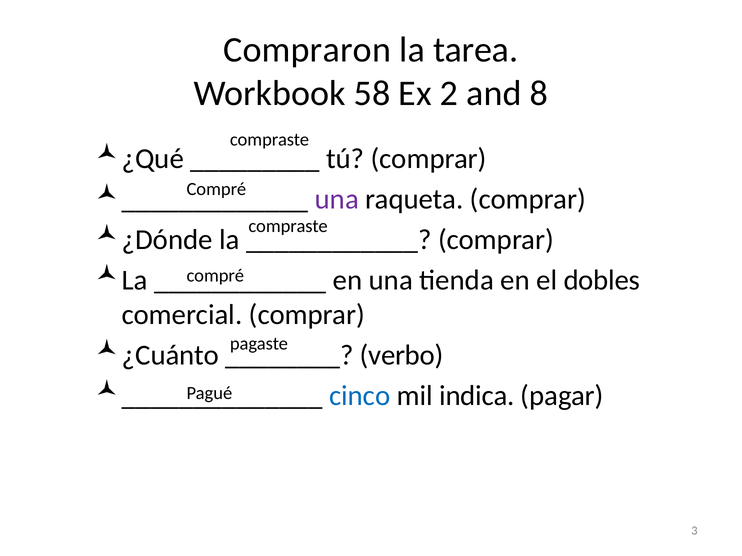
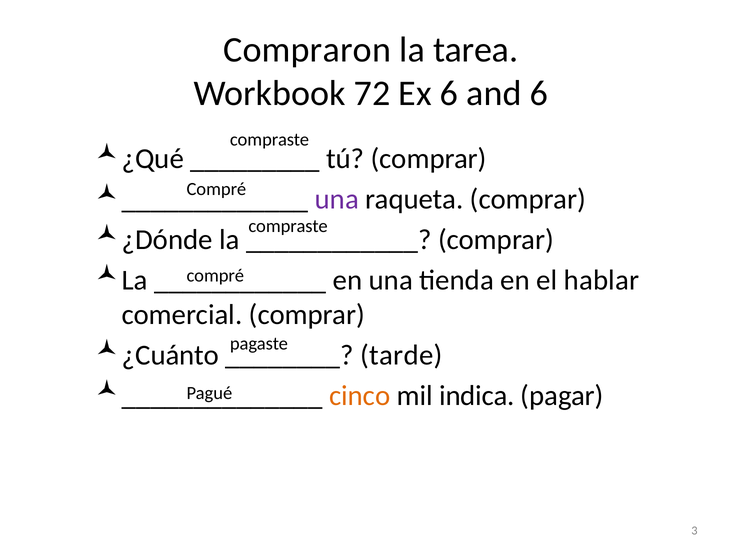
58: 58 -> 72 (372, 93)
Ex 2: 2 -> 6 (449, 93)
and 8: 8 -> 6 (539, 93)
dobles: dobles -> hablar (601, 280)
verbo: verbo -> tarde (401, 355)
cinco colour: blue -> orange (360, 396)
